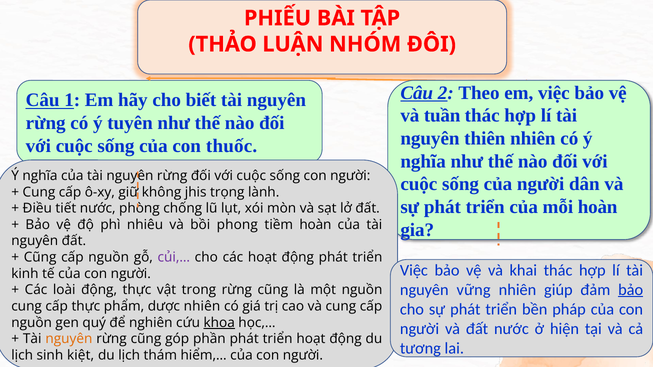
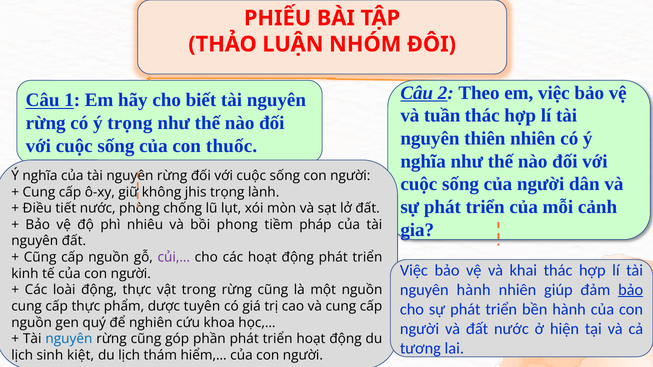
ý tuyên: tuyên -> trọng (130, 123)
mỗi hoàn: hoàn -> cảnh (598, 207)
tiềm hoàn: hoàn -> pháp (315, 225)
nguyên vững: vững -> hành (474, 290)
dược nhiên: nhiên -> tuyên (202, 306)
bền pháp: pháp -> hành (569, 310)
khoa underline: present -> none (219, 323)
nguyên colour: orange -> blue (69, 339)
